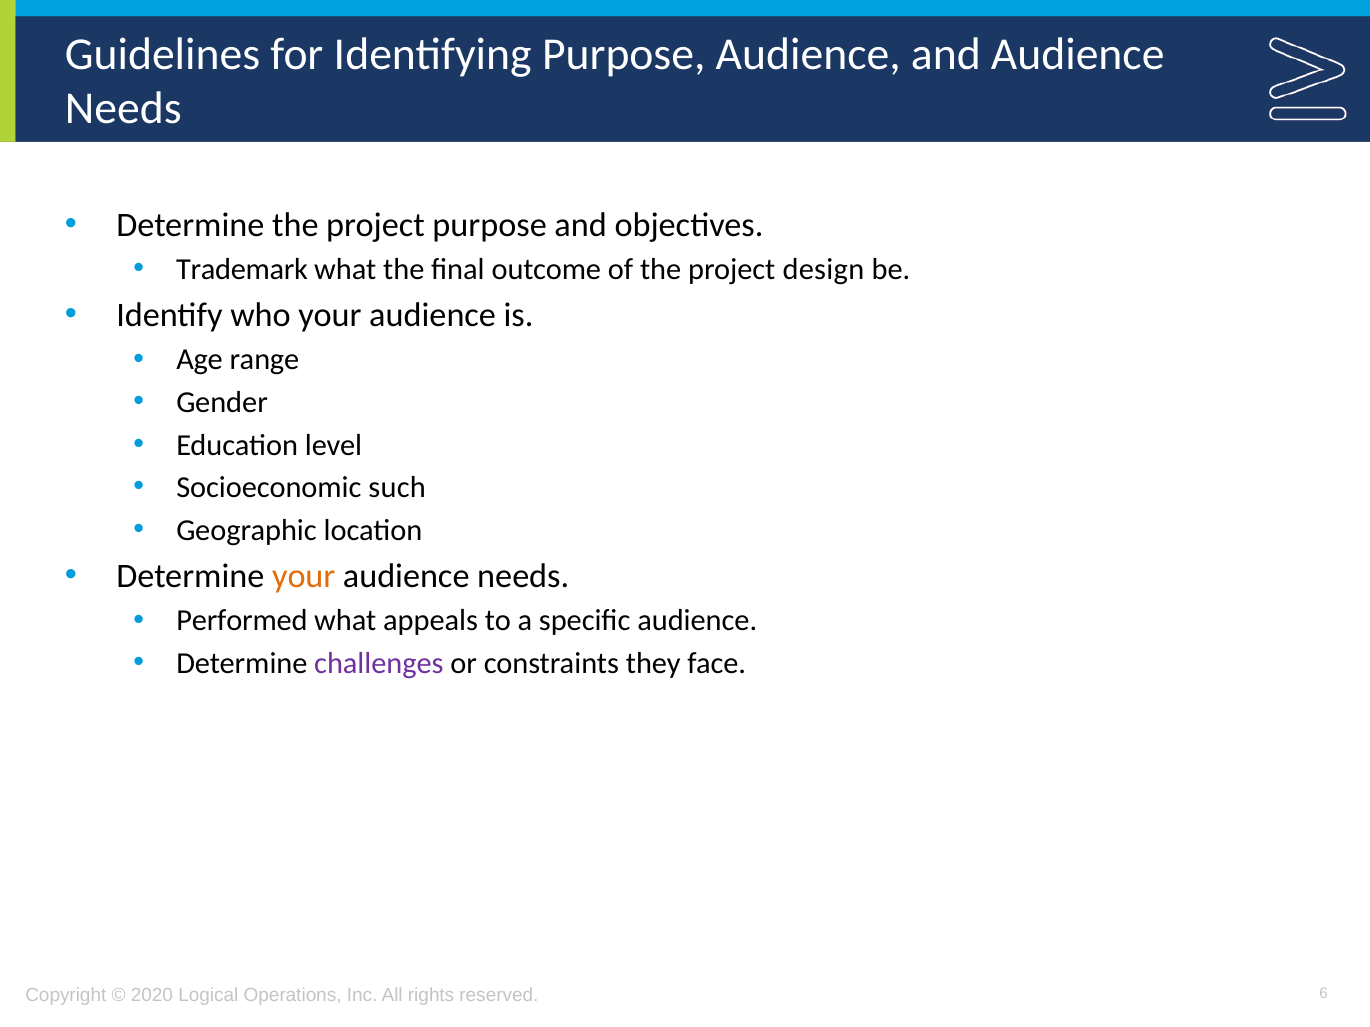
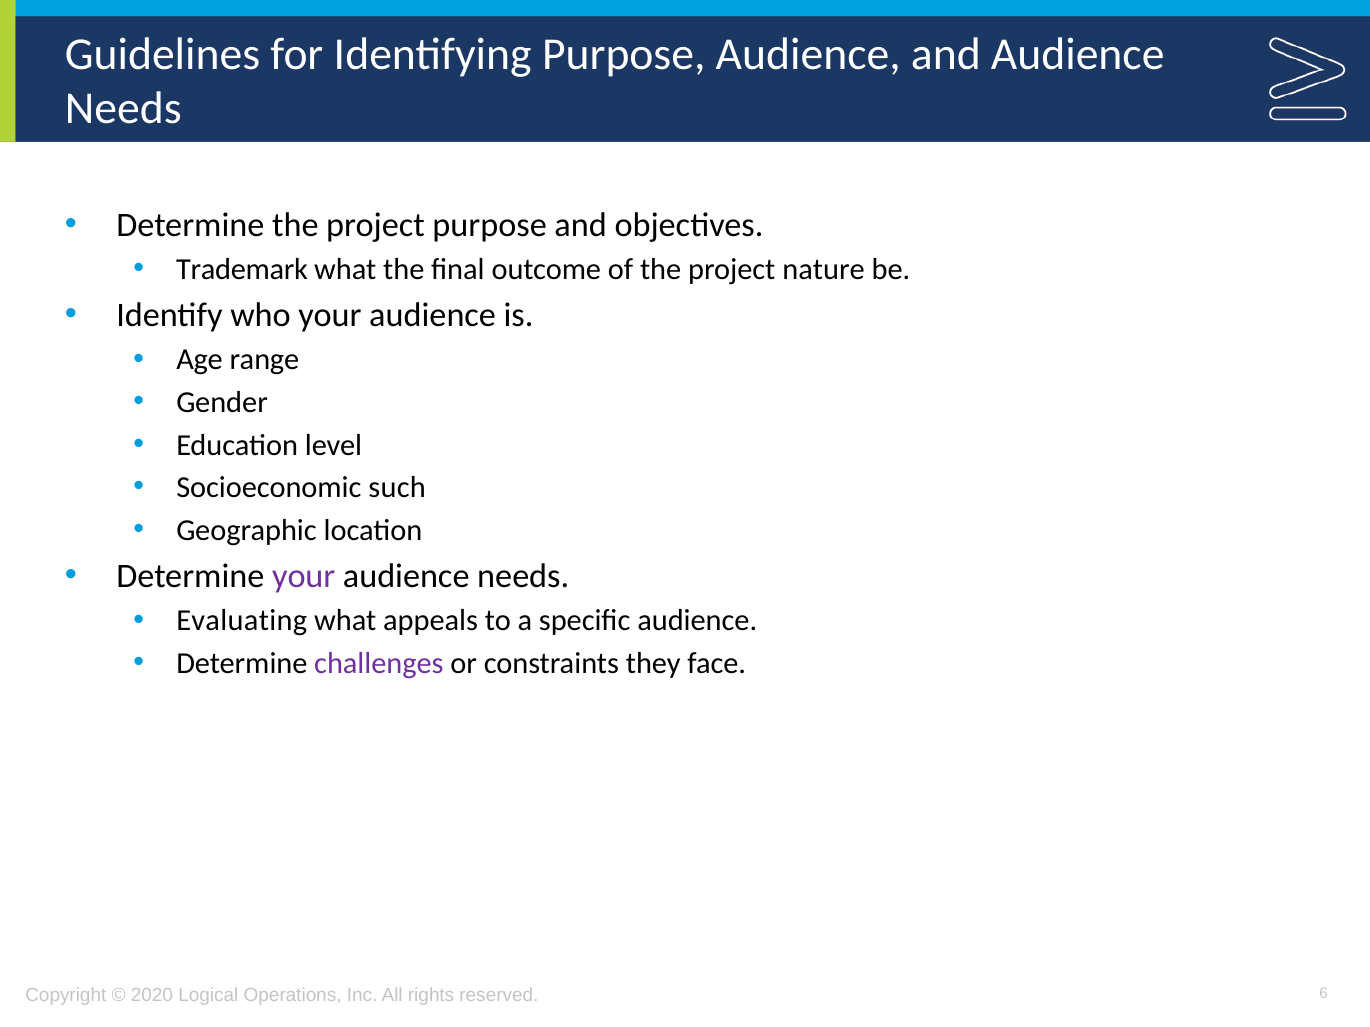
design: design -> nature (824, 270)
your colour: orange -> purple (304, 576)
Performed: Performed -> Evaluating (242, 621)
